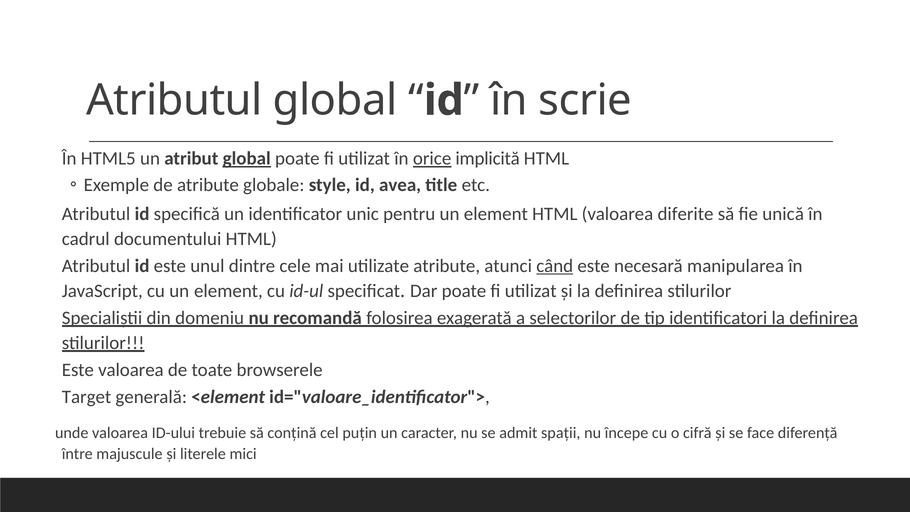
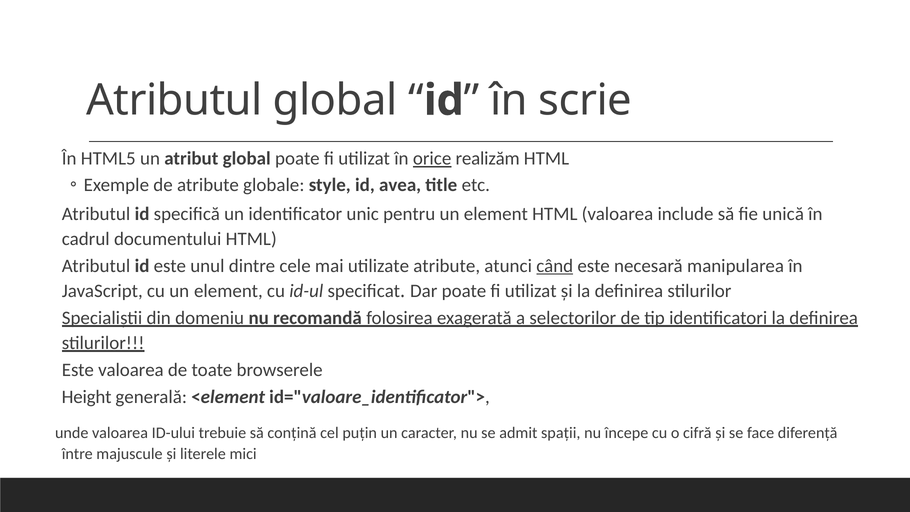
global underline: present -> none (247, 159)
implicită: implicită -> realizăm (488, 159)
diferite: diferite -> include (685, 214)
Target: Target -> Height (87, 397)
